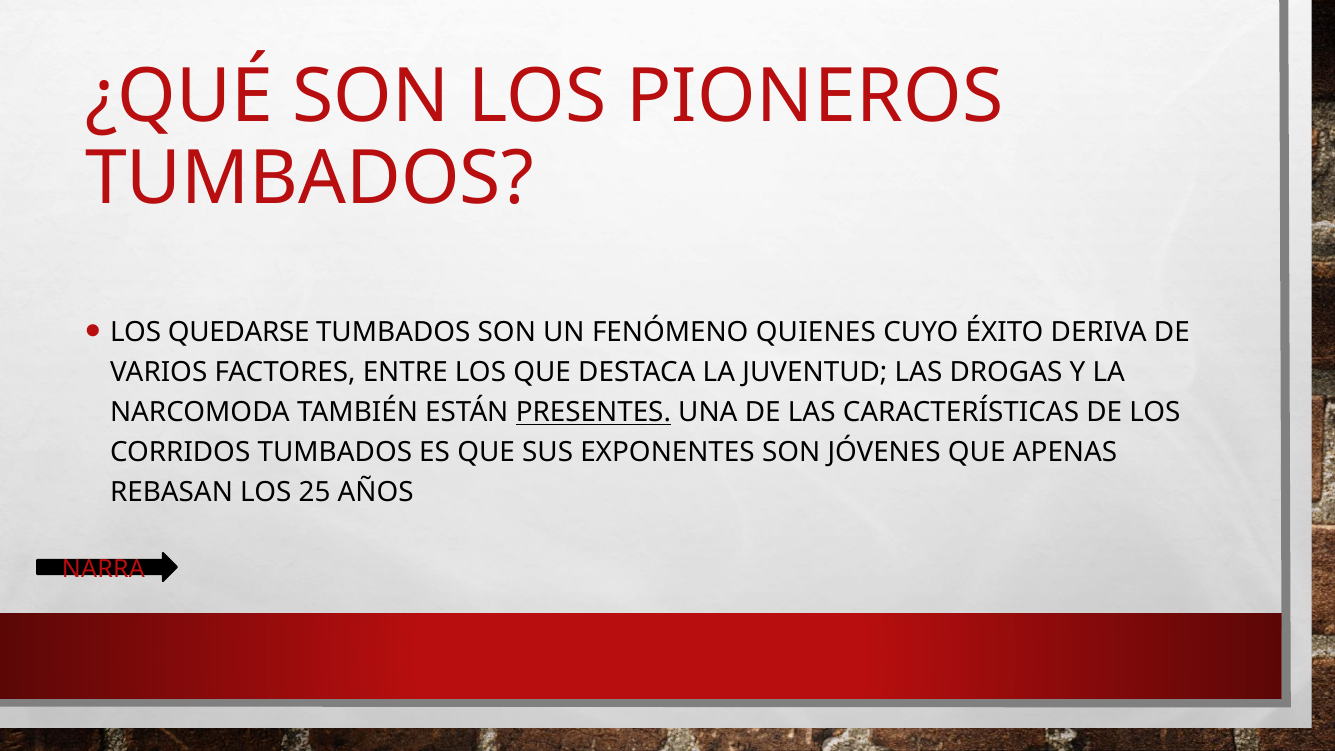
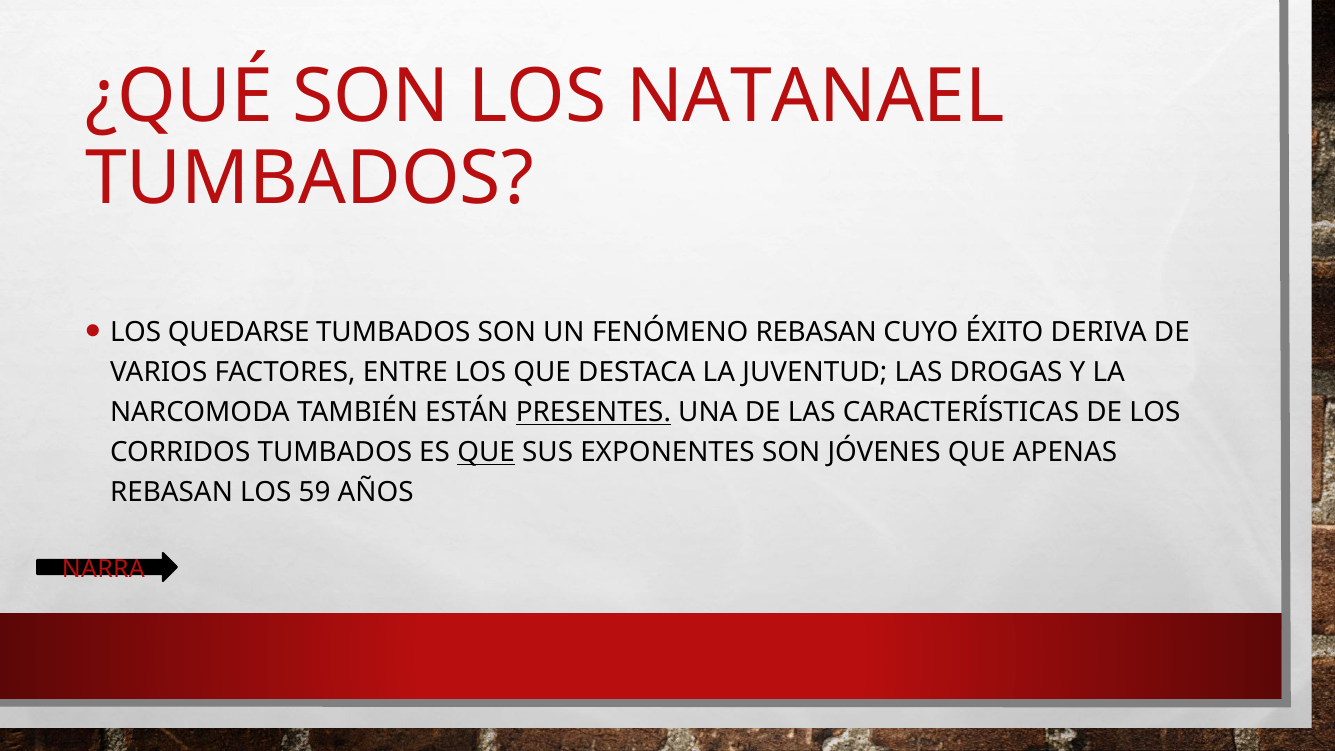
PIONEROS: PIONEROS -> NATANAEL (815, 97)
FENÓMENO QUIENES: QUIENES -> REBASAN (816, 332)
QUE underline: none -> present (486, 453)
25: 25 -> 59 (315, 493)
